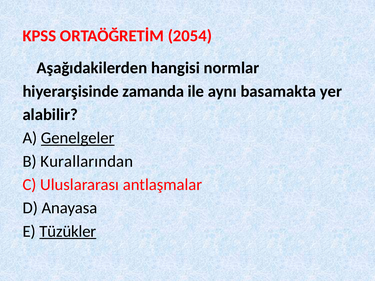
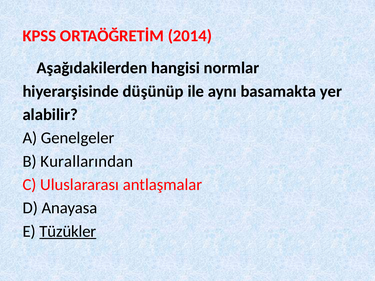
2054: 2054 -> 2014 (190, 36)
zamanda: zamanda -> düşünüp (153, 91)
Genelgeler underline: present -> none (78, 138)
